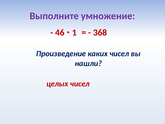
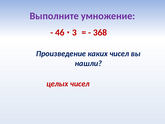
1: 1 -> 3 (74, 32)
